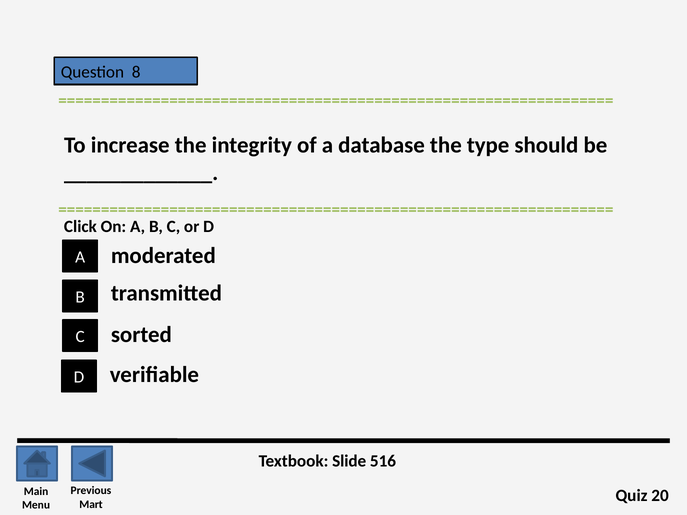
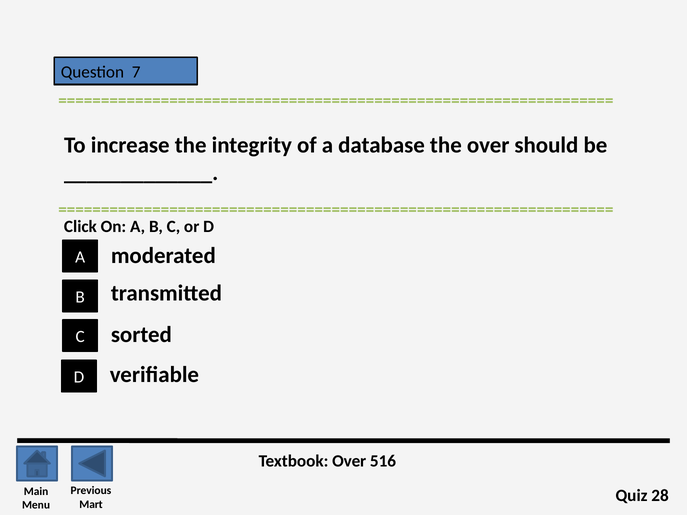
8: 8 -> 7 (136, 72)
the type: type -> over (488, 145)
Textbook Slide: Slide -> Over (349, 461)
20: 20 -> 28 (660, 496)
